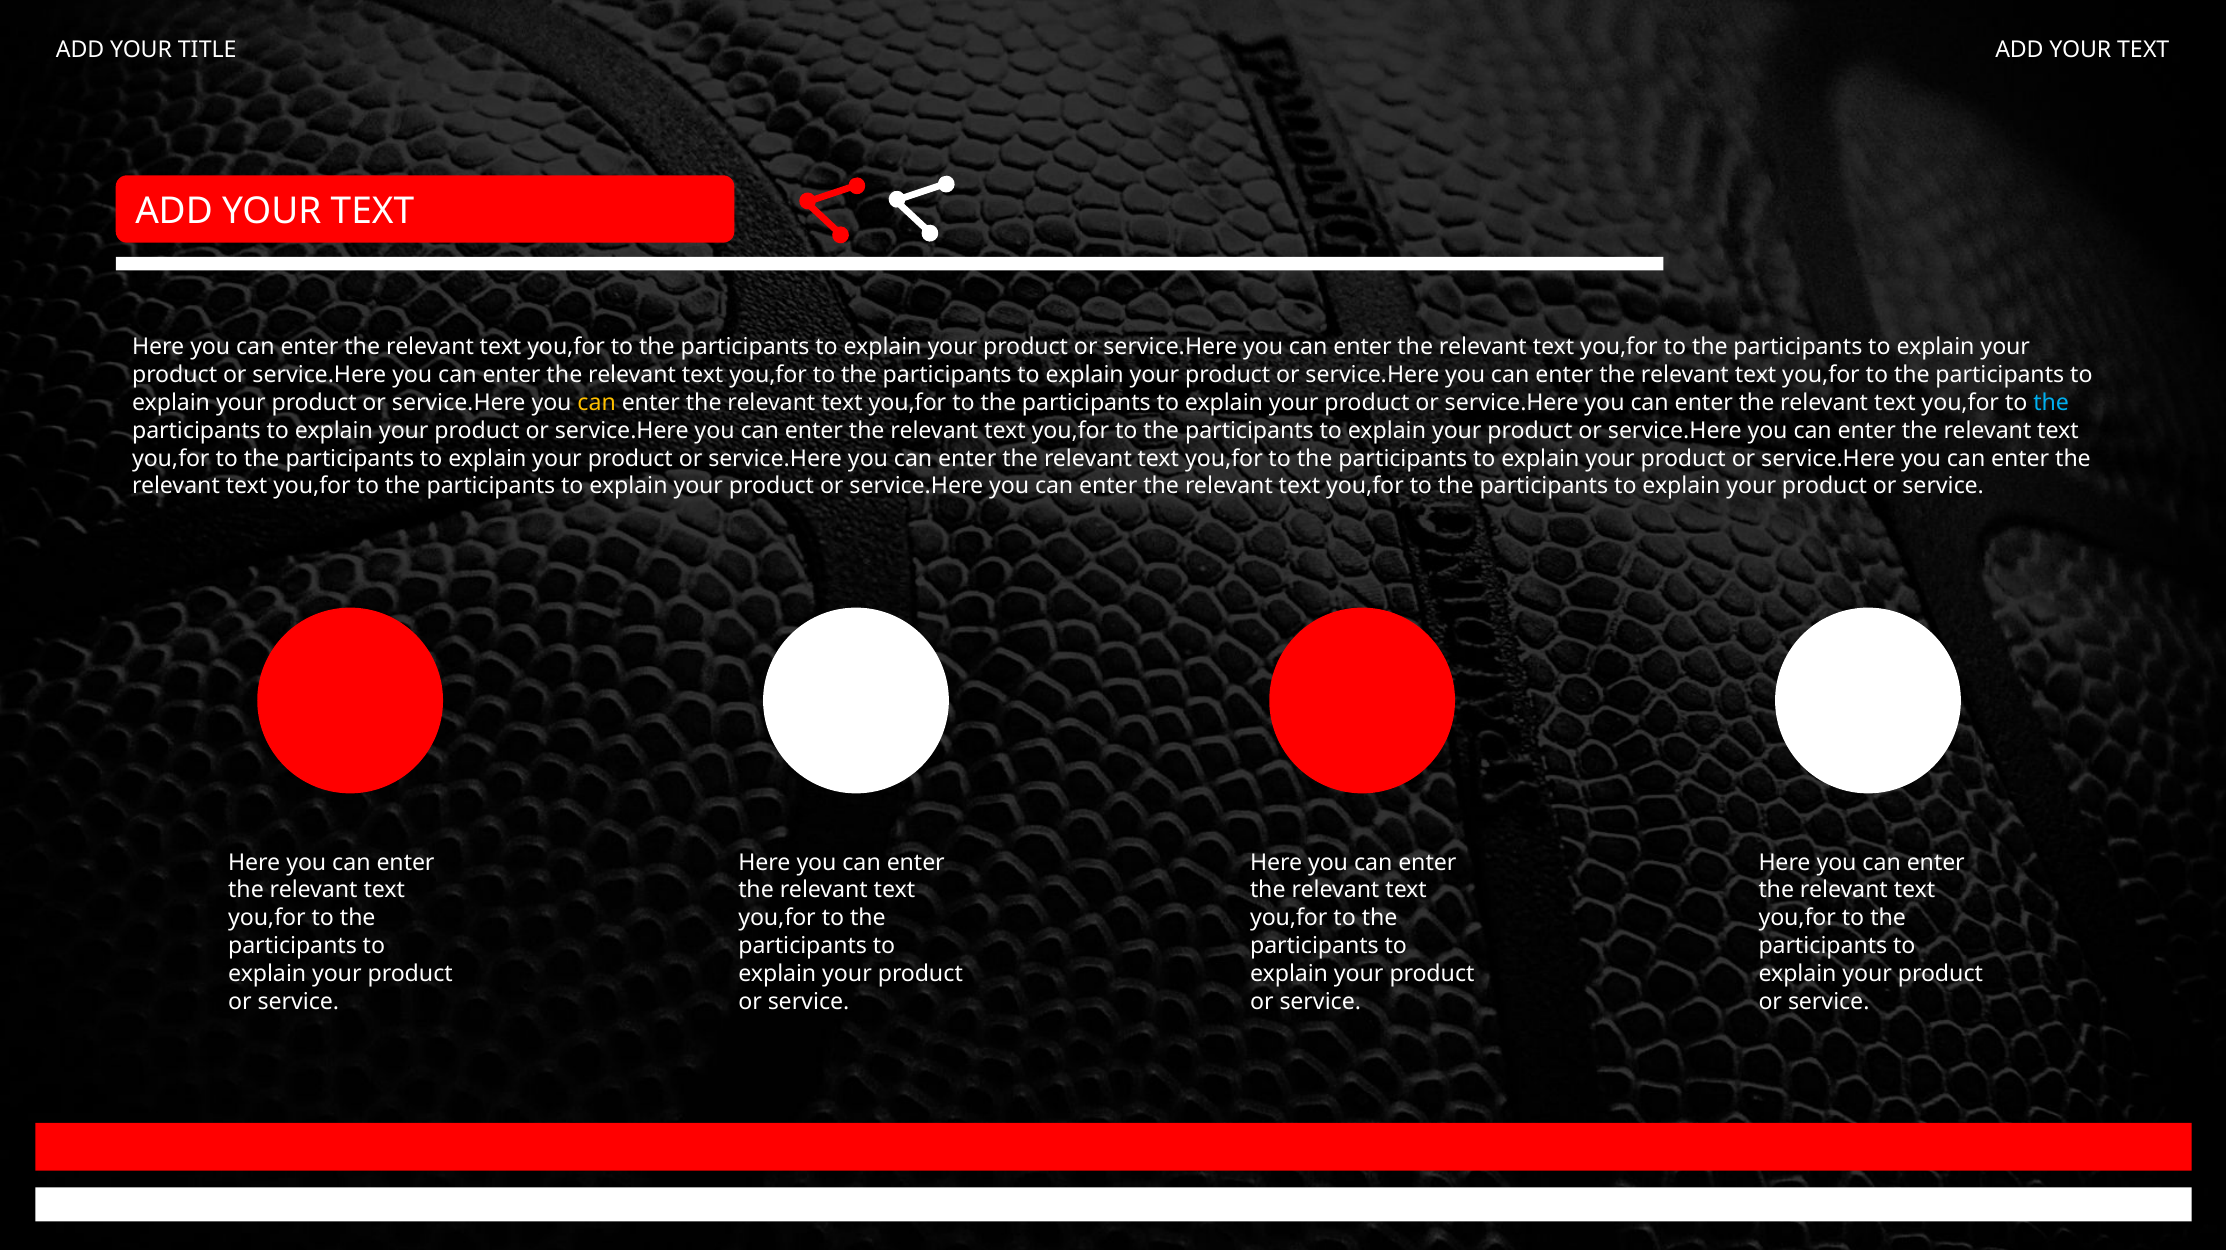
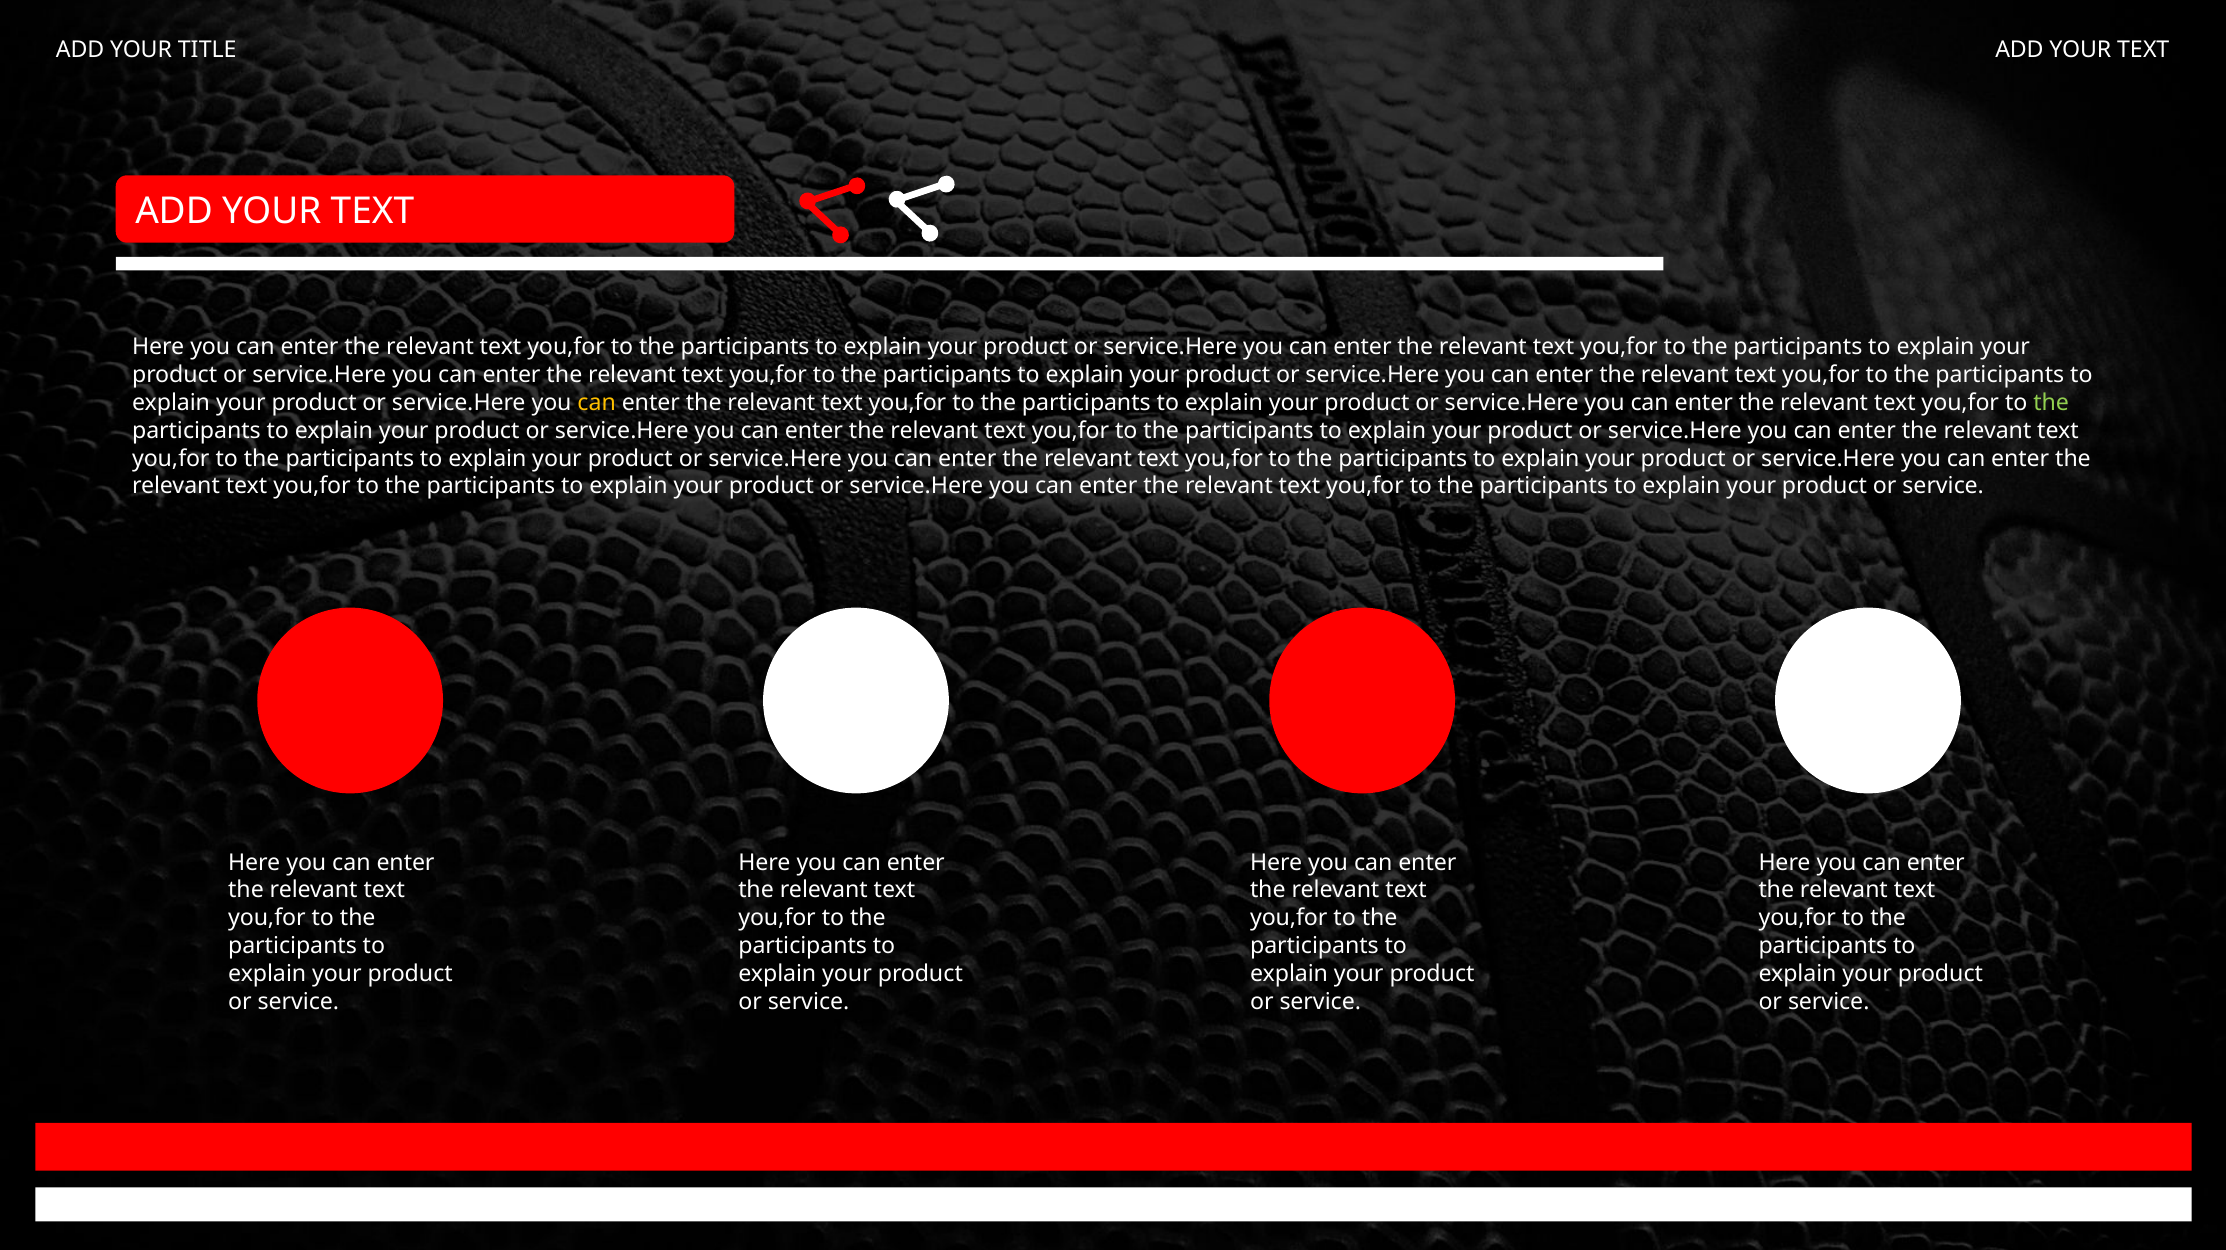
the colour: light blue -> light green (2051, 403)
